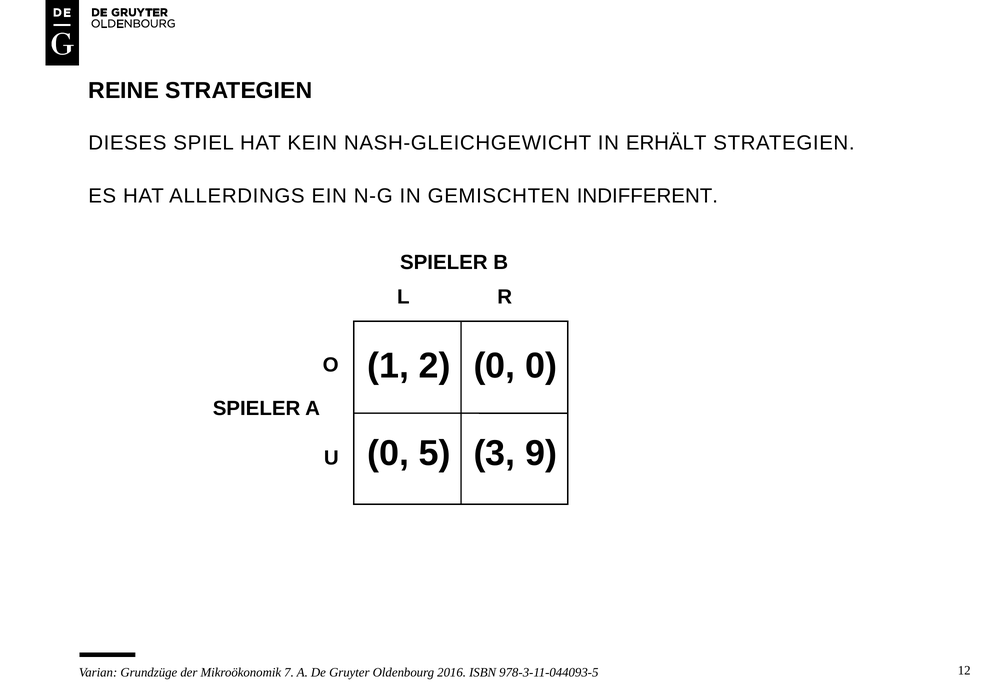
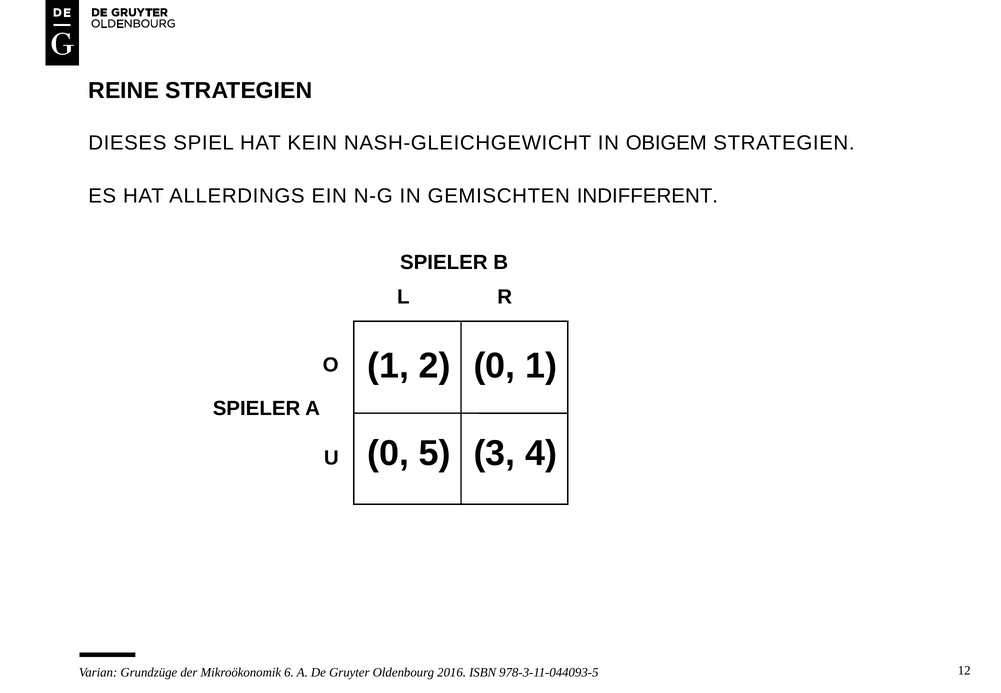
ERHÄLT: ERHÄLT -> OBIGEM (666, 143)
0 0: 0 -> 1 (541, 366)
9: 9 -> 4 (541, 454)
7: 7 -> 6 (289, 672)
